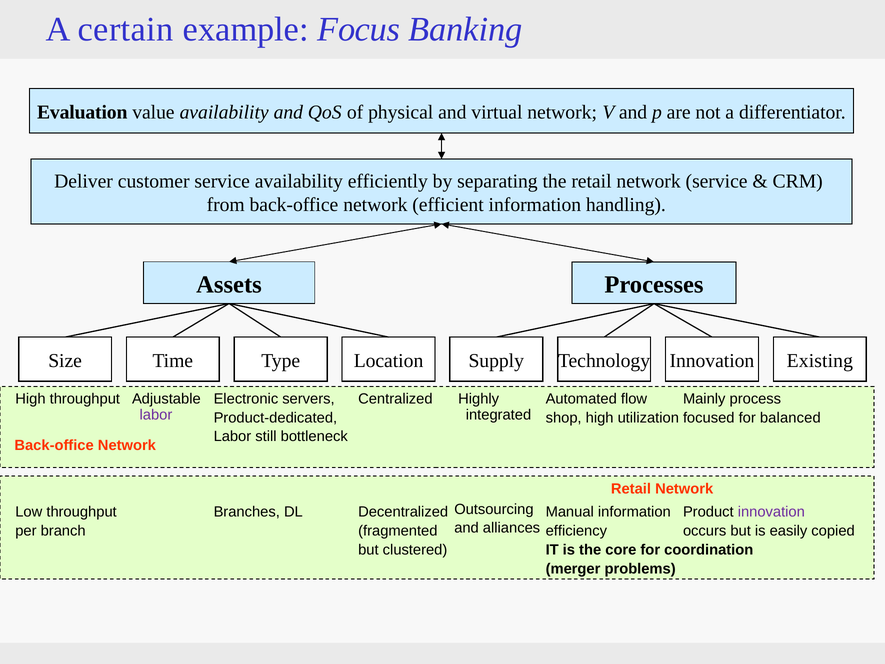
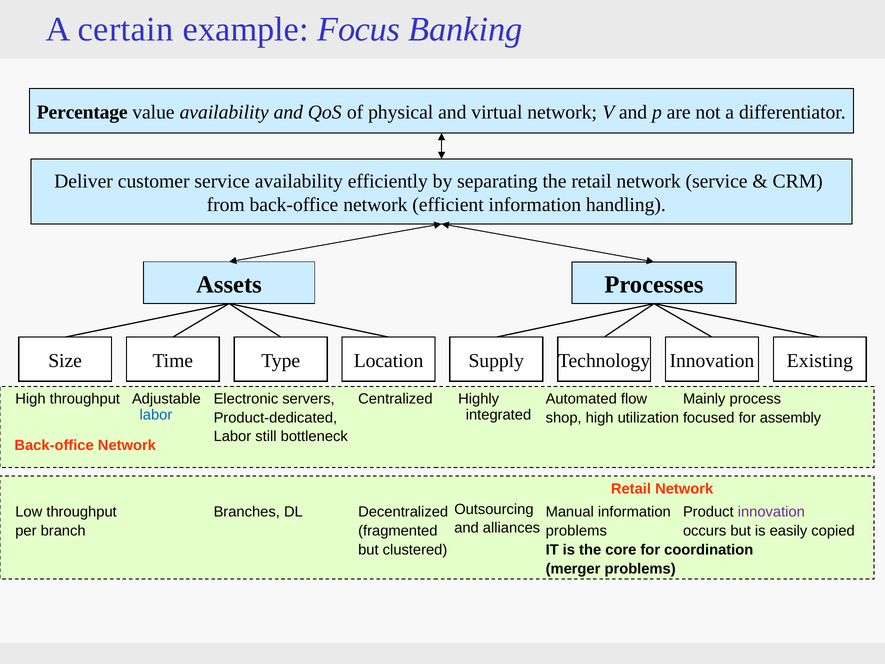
Evaluation: Evaluation -> Percentage (82, 112)
labor colour: purple -> blue (156, 415)
balanced: balanced -> assembly (790, 417)
efficiency: efficiency -> problems (576, 531)
